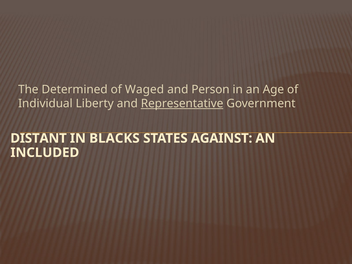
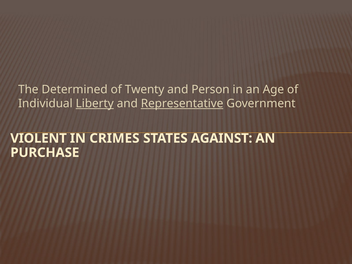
Waged: Waged -> Twenty (145, 89)
Liberty underline: none -> present (95, 104)
DISTANT: DISTANT -> VIOLENT (39, 138)
BLACKS: BLACKS -> CRIMES (114, 138)
INCLUDED: INCLUDED -> PURCHASE (45, 153)
